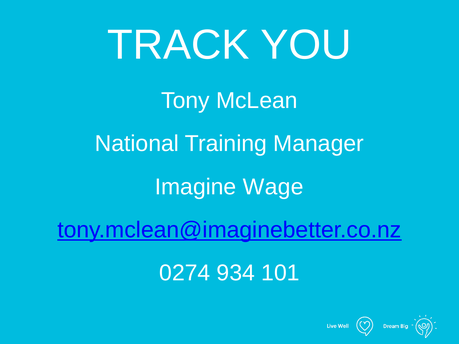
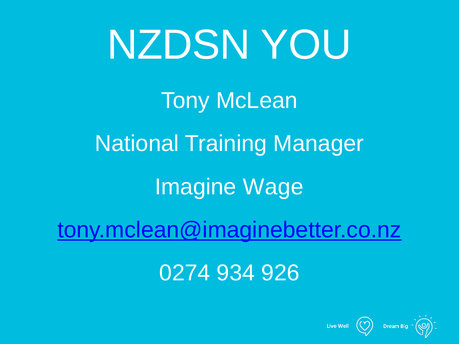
TRACK: TRACK -> NZDSN (179, 45)
101: 101 -> 926 (280, 273)
